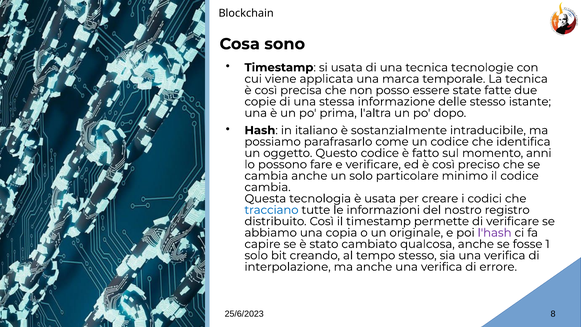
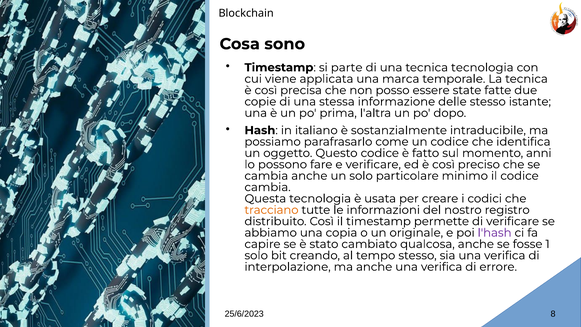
si usata: usata -> parte (347, 67)
tecnica tecnologie: tecnologie -> tecnologia (482, 67)
tracciano colour: blue -> orange (272, 210)
